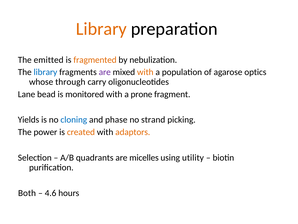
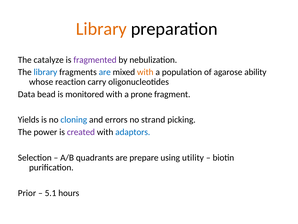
emitted: emitted -> catalyze (49, 60)
fragmented colour: orange -> purple (95, 60)
are colour: purple -> blue (105, 72)
optics: optics -> ability (255, 72)
through: through -> reaction (70, 82)
Lane: Lane -> Data (27, 94)
phase: phase -> errors (116, 120)
created colour: orange -> purple (81, 132)
adaptors colour: orange -> blue (133, 132)
micelles: micelles -> prepare (144, 157)
Both: Both -> Prior (27, 193)
4.6: 4.6 -> 5.1 (51, 193)
